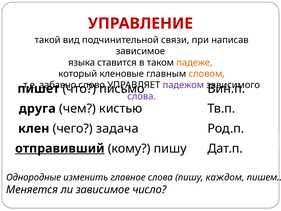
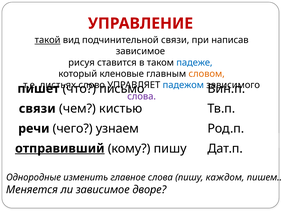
такой underline: none -> present (48, 40)
языка: языка -> рисуя (81, 62)
падеже colour: orange -> blue (194, 62)
забавно: забавно -> листьях (58, 85)
падежом colour: purple -> blue (183, 85)
друга: друга -> связи (37, 108)
клен: клен -> речи (34, 128)
задача: задача -> узнаем (117, 128)
число: число -> дворе (149, 189)
